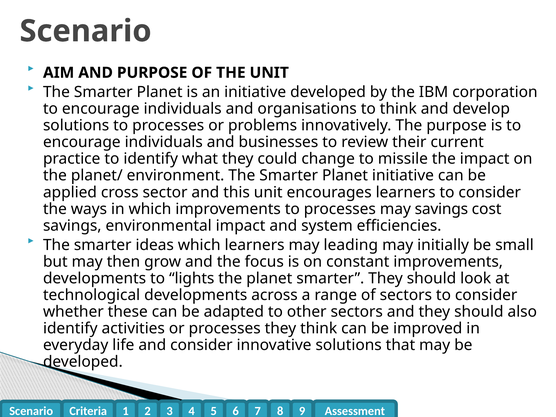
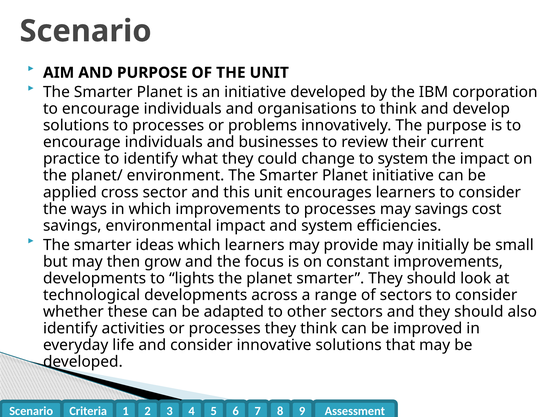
to missile: missile -> system (403, 159)
leading: leading -> provide (351, 245)
